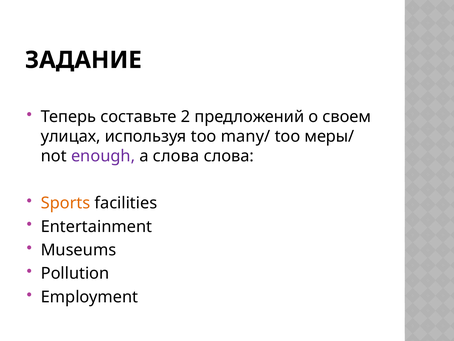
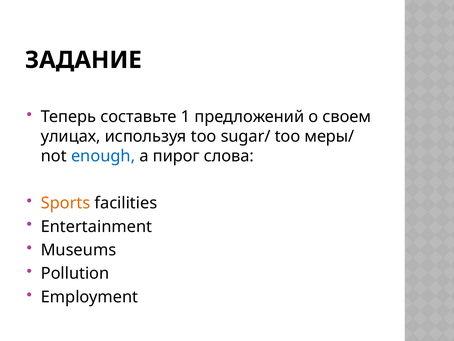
2: 2 -> 1 (185, 117)
many/: many/ -> sugar/ (246, 136)
enough colour: purple -> blue (103, 156)
a слова: слова -> пирог (176, 156)
